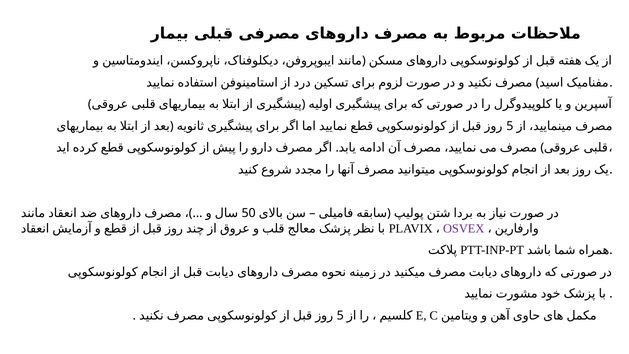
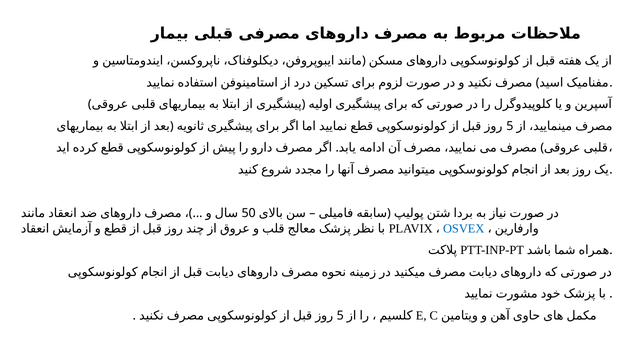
OSVEX colour: purple -> blue (464, 228)
